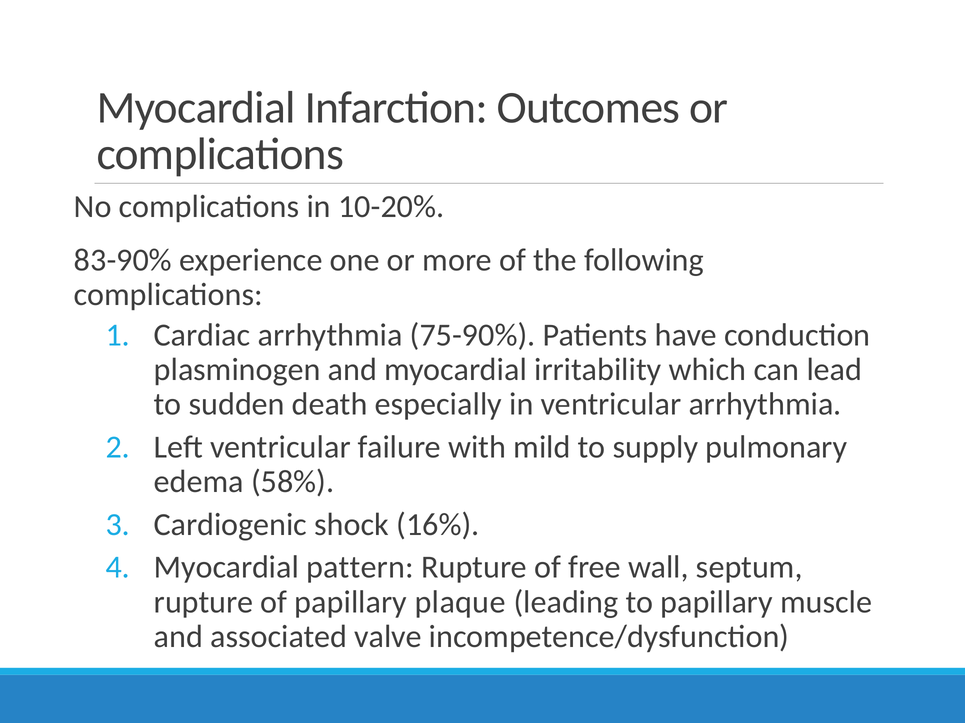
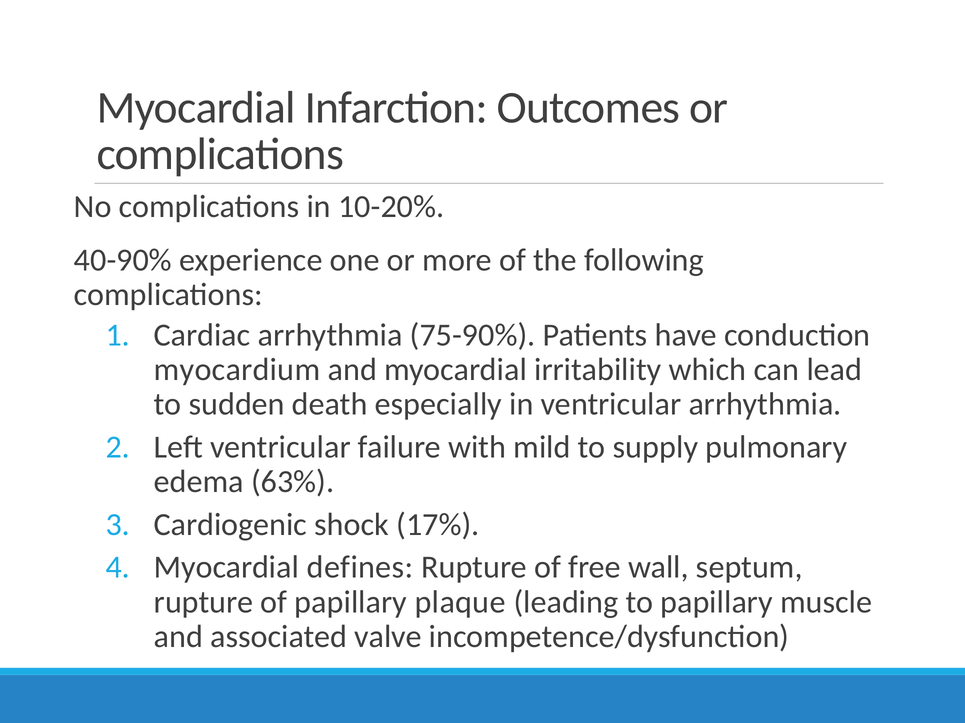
83-90%: 83-90% -> 40-90% (123, 260)
plasminogen: plasminogen -> myocardium (237, 370)
58%: 58% -> 63% (293, 482)
16%: 16% -> 17% (438, 525)
pattern: pattern -> defines (360, 568)
